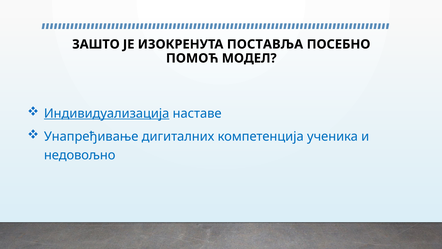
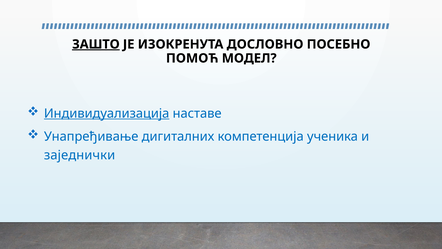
ЗАШТО underline: none -> present (96, 44)
ПОСТАВЉА: ПОСТАВЉА -> ДОСЛОВНО (265, 44)
недовољно: недовољно -> заједнички (80, 155)
